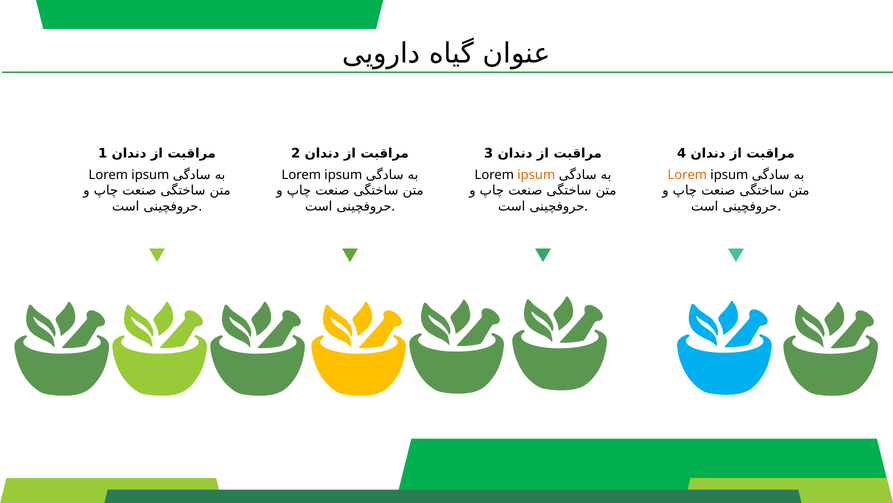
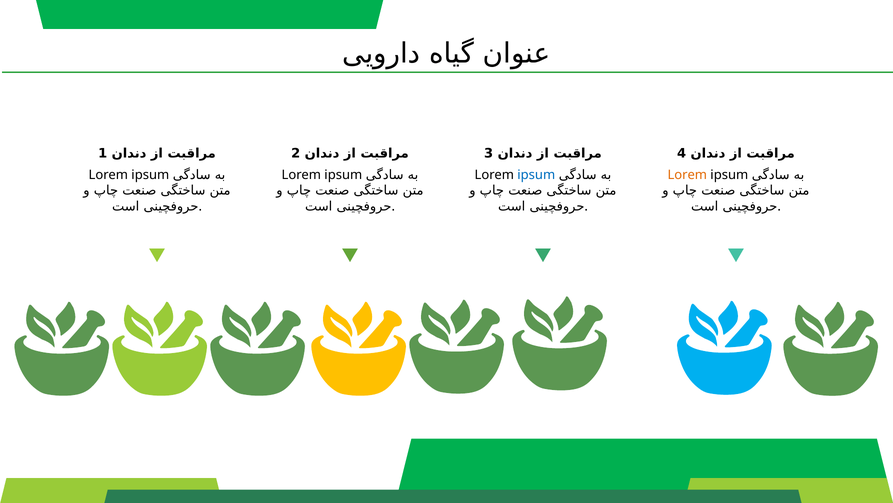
ipsum colour: orange -> blue (536, 175)
